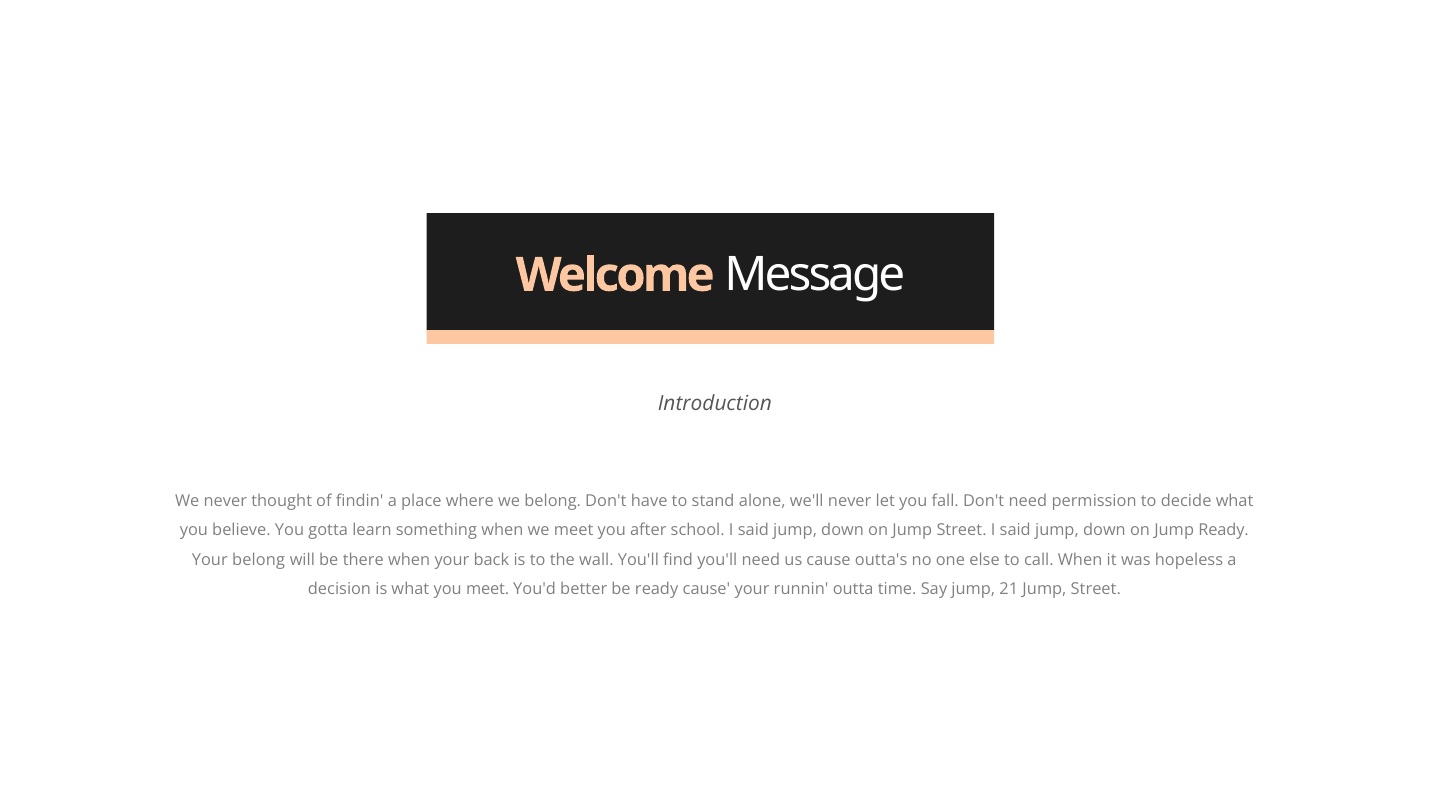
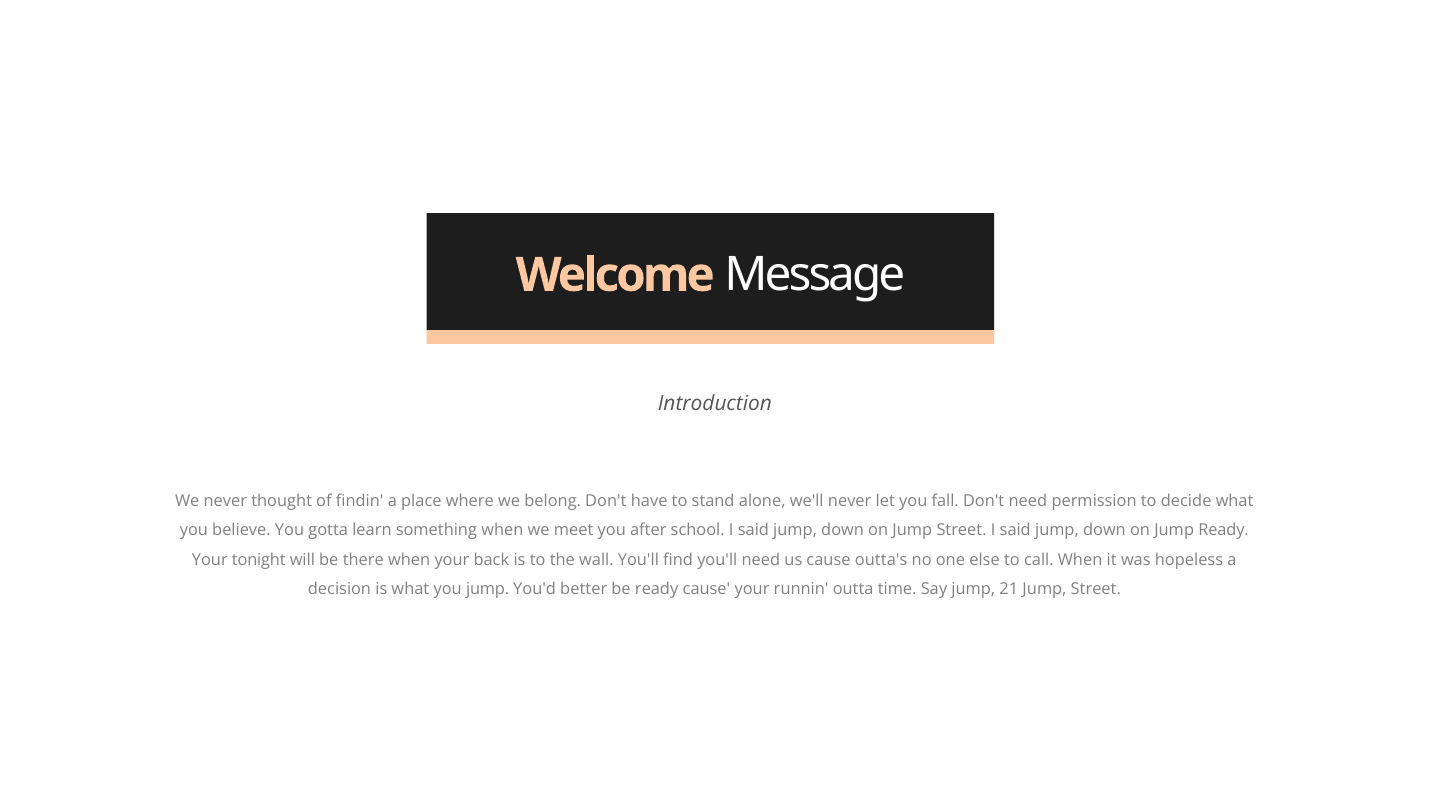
Your belong: belong -> tonight (259, 559)
you meet: meet -> jump (488, 589)
